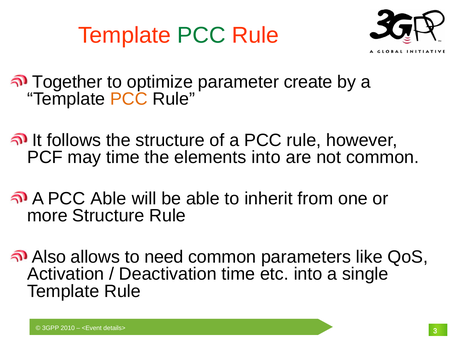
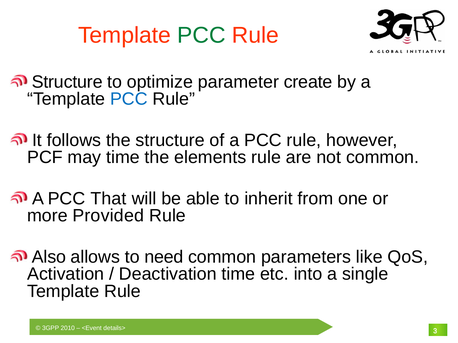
Together: Together -> Structure (67, 82)
PCC colour: orange -> blue (129, 99)
elements into: into -> rule (266, 158)
PCC Able: Able -> That (108, 199)
more Structure: Structure -> Provided (108, 216)
